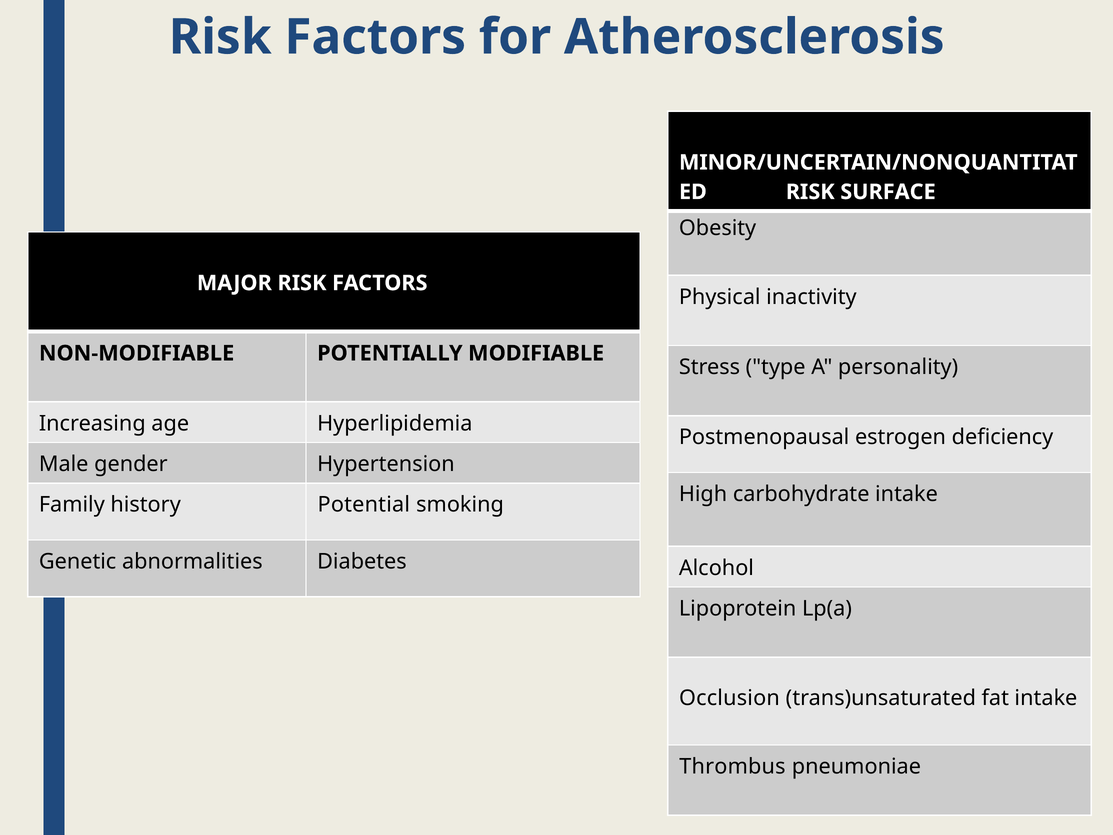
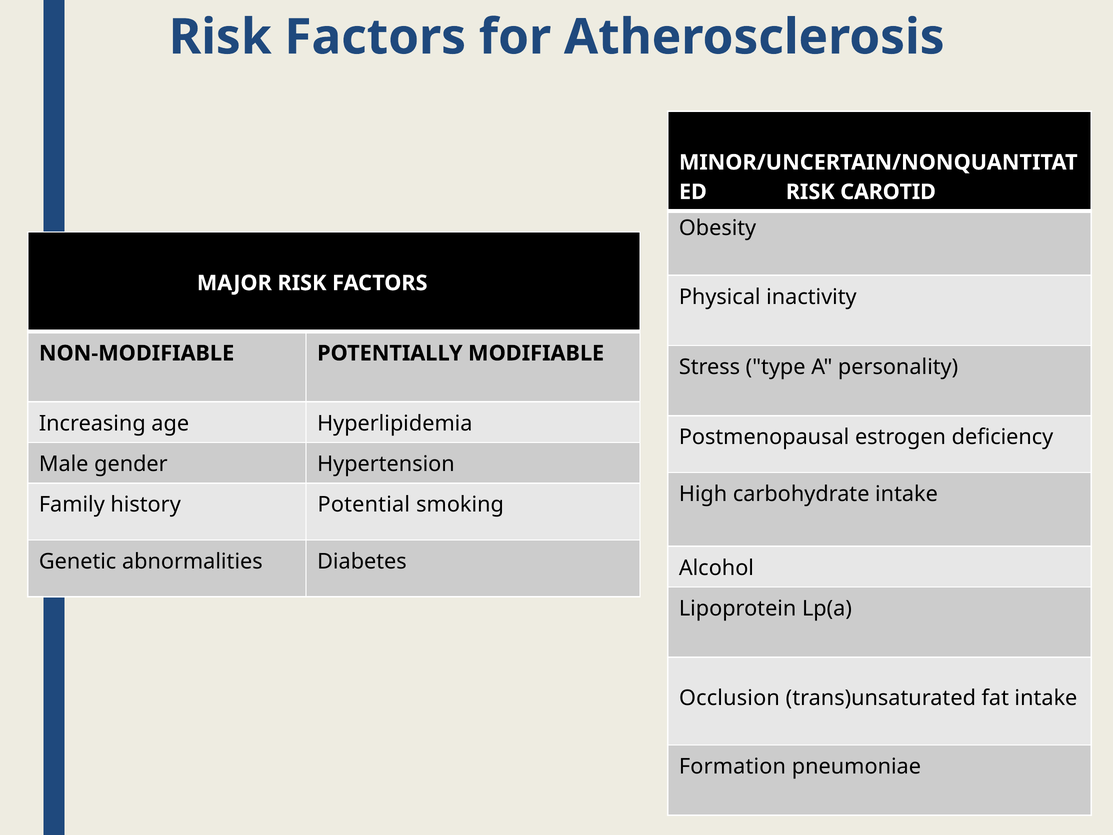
SURFACE: SURFACE -> CAROTID (888, 192)
Thrombus: Thrombus -> Formation (732, 766)
